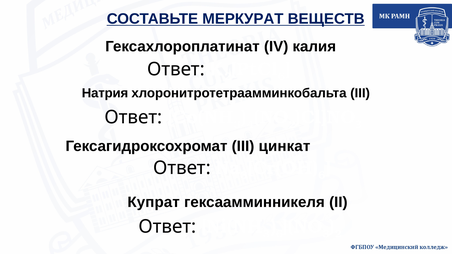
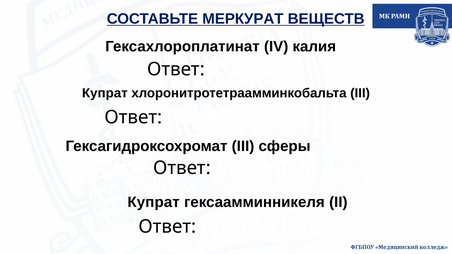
Натрия: Натрия -> Купрат (105, 93)
цинкат: цинкат -> сферы (285, 146)
